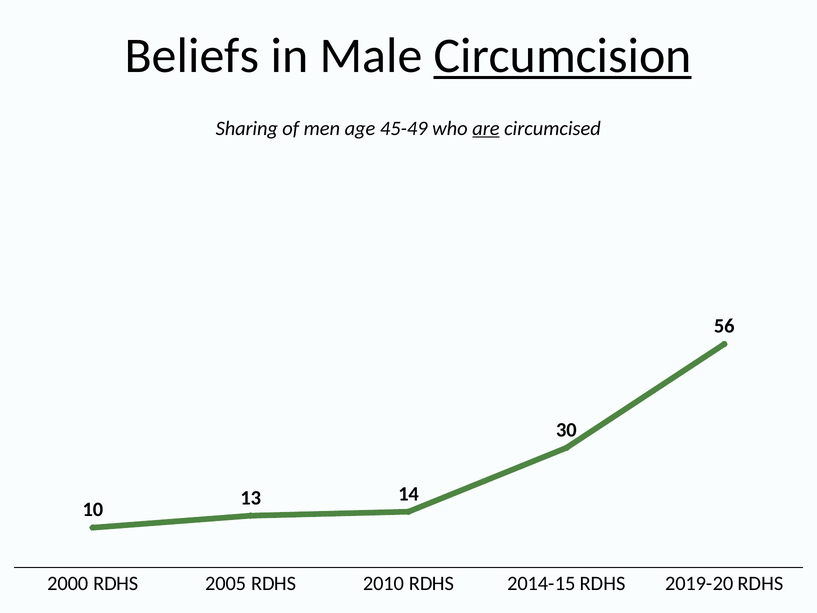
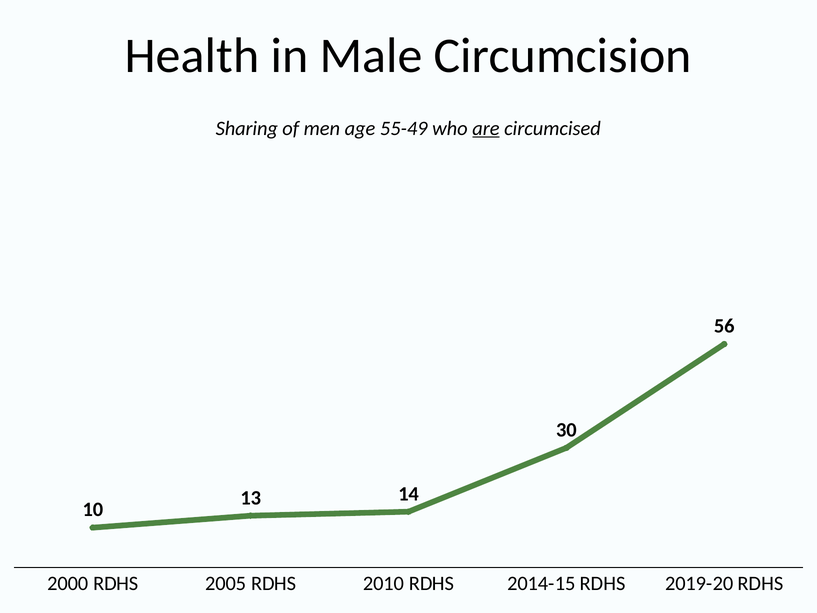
Beliefs: Beliefs -> Health (192, 56)
Circumcision underline: present -> none (563, 56)
45-49: 45-49 -> 55-49 (404, 128)
